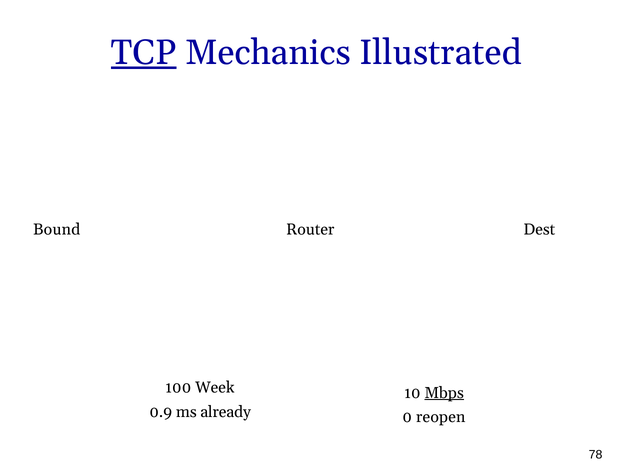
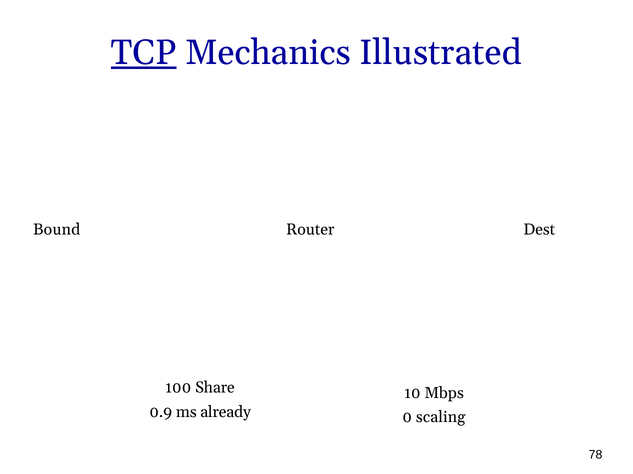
Week: Week -> Share (215, 388)
Mbps underline: present -> none (444, 393)
reopen: reopen -> scaling (441, 418)
